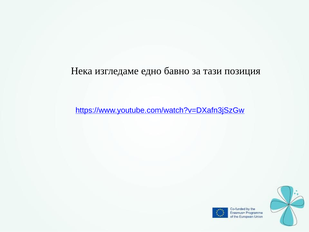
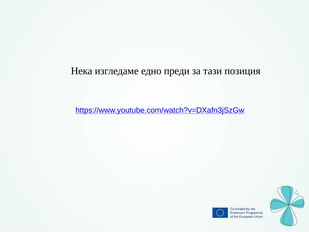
бавно: бавно -> преди (177, 71)
